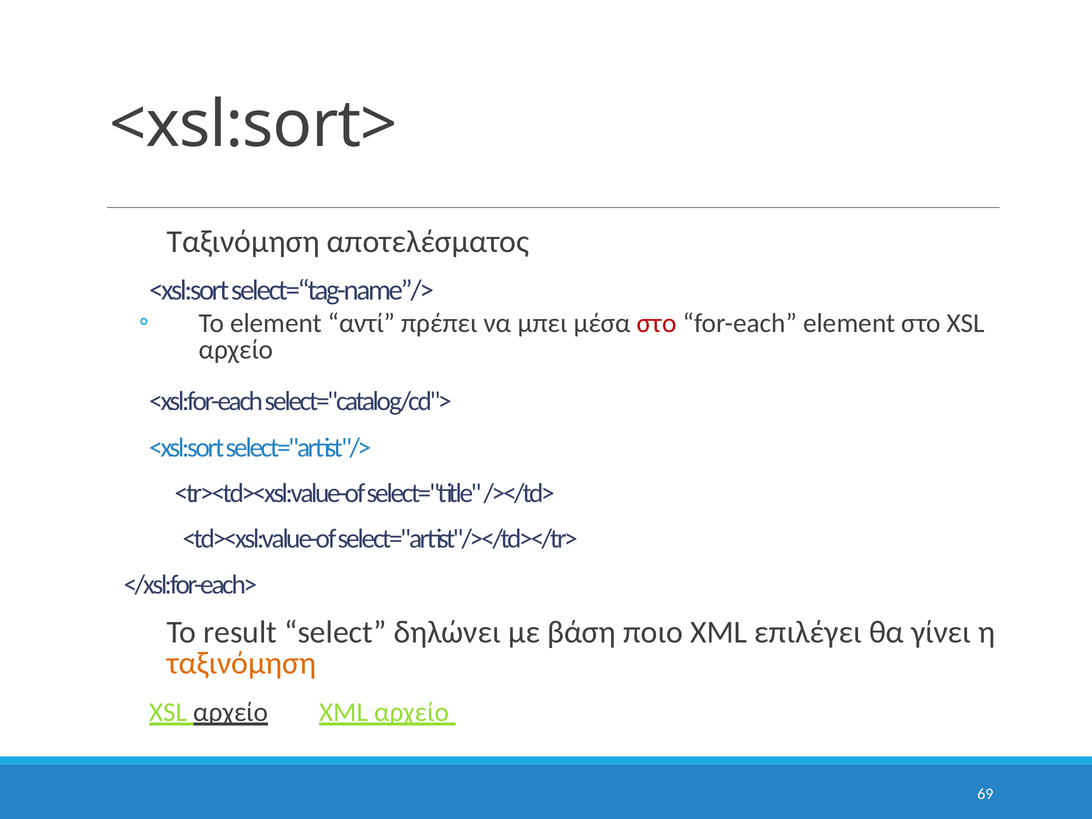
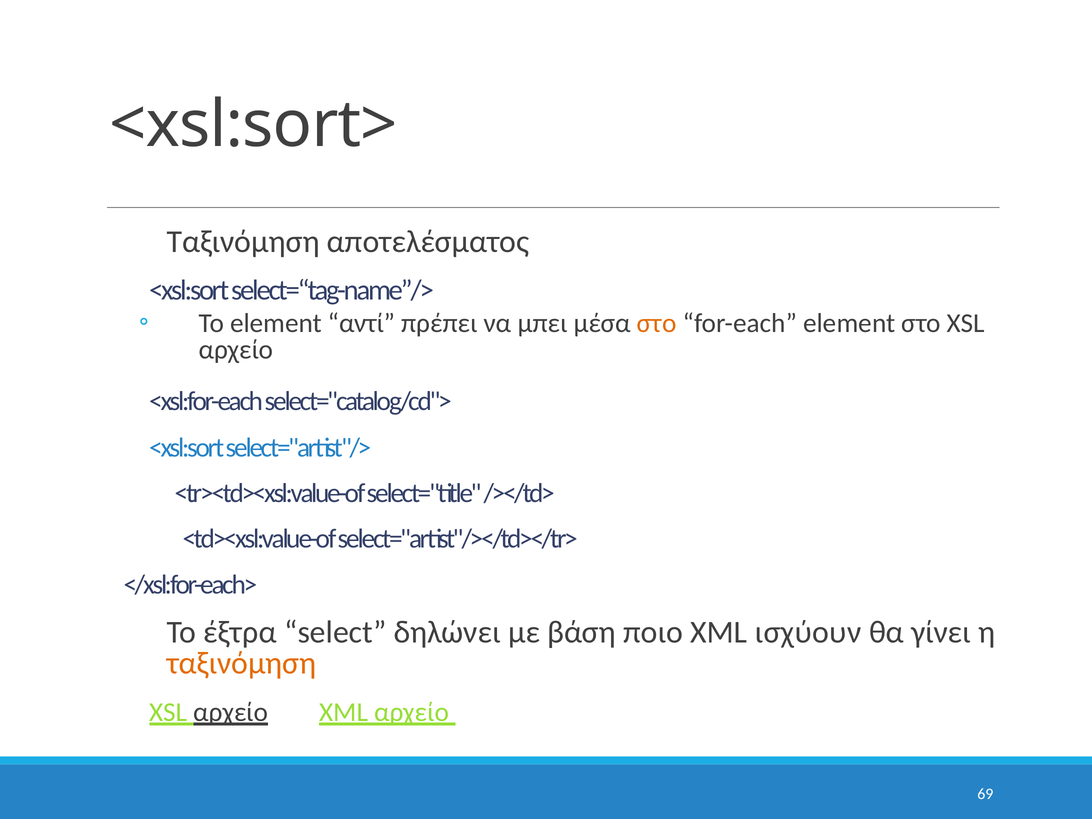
στο colour: red -> orange (657, 323)
result: result -> έξτρα (240, 632)
επιλέγει: επιλέγει -> ισχύουν (808, 632)
